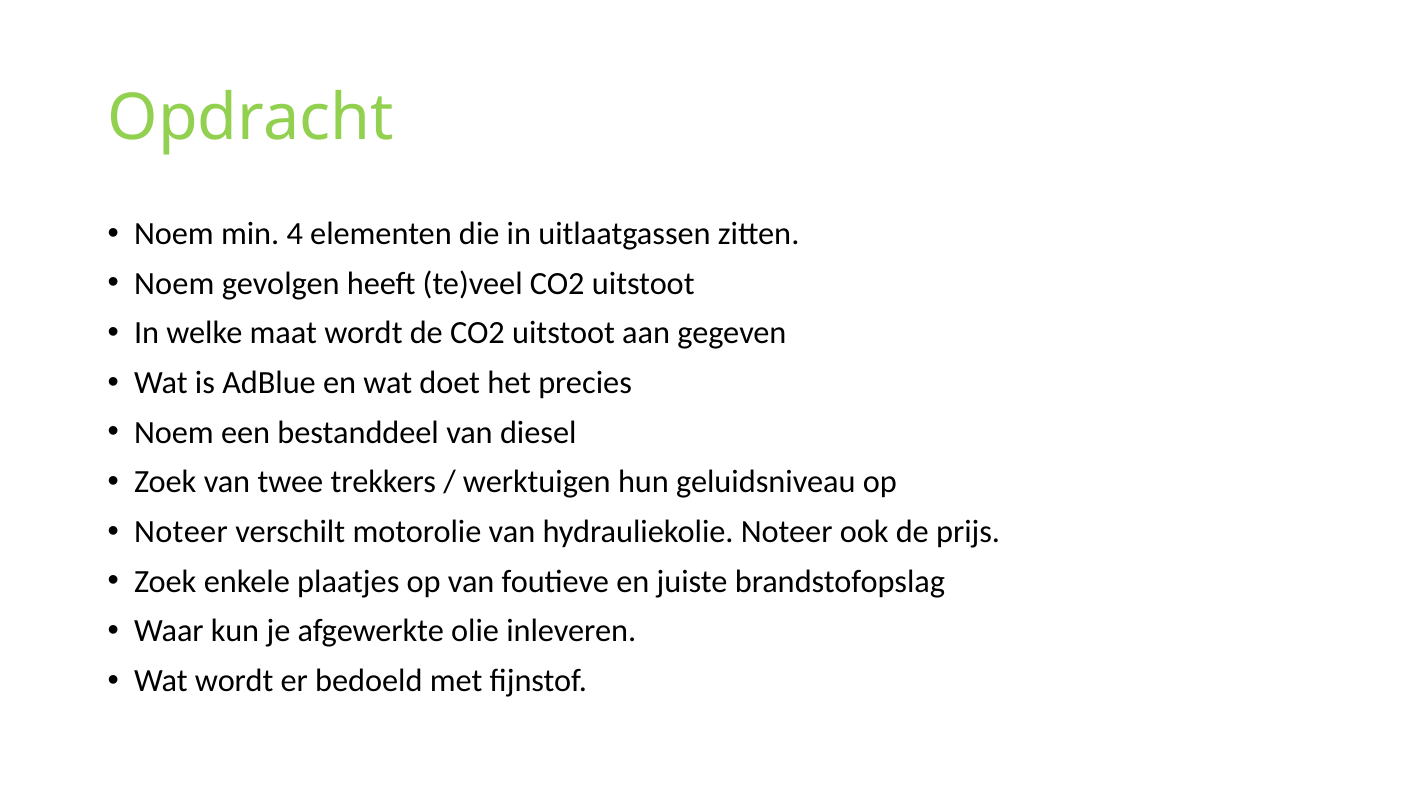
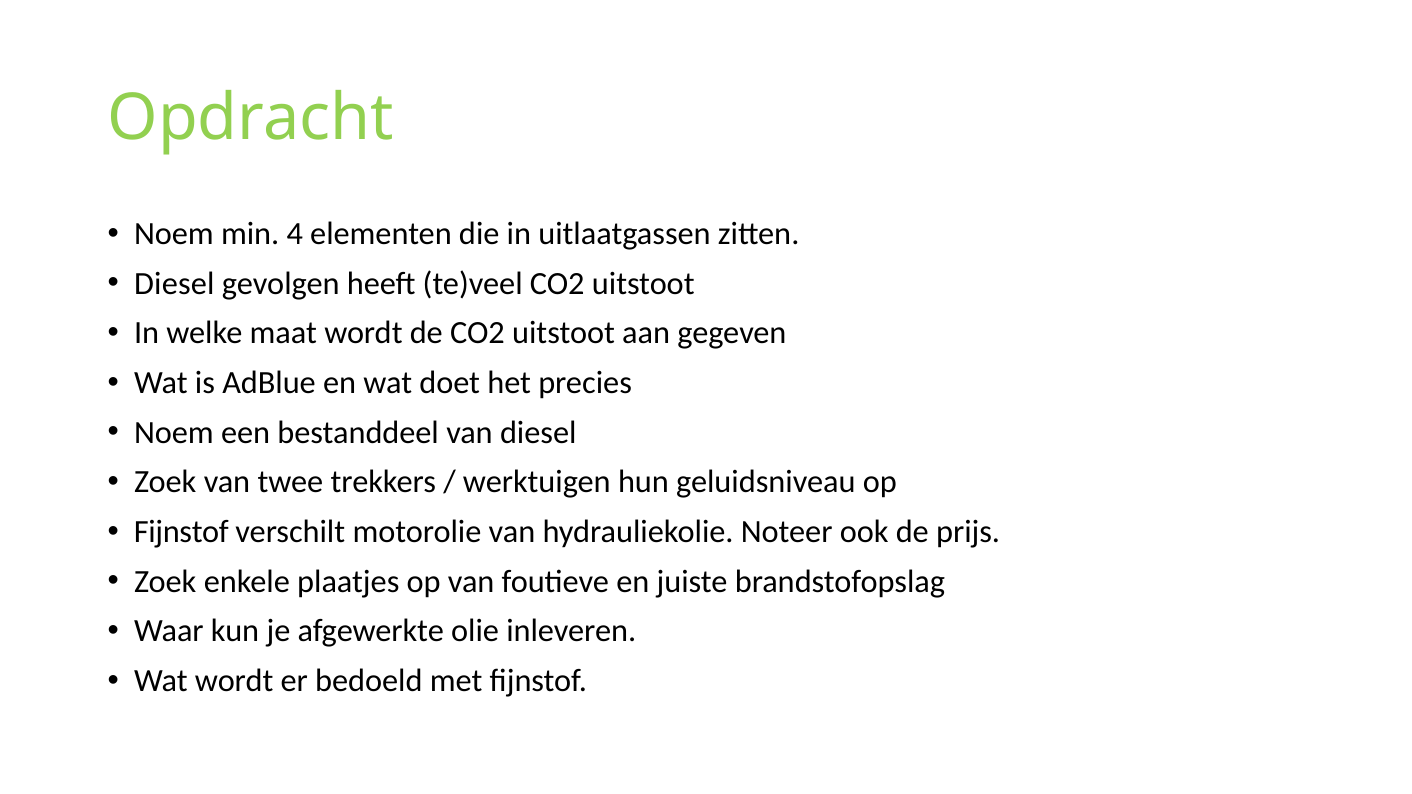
Noem: Noem -> Diesel (174, 284)
Noteer: Noteer -> Fijnstof (181, 532)
